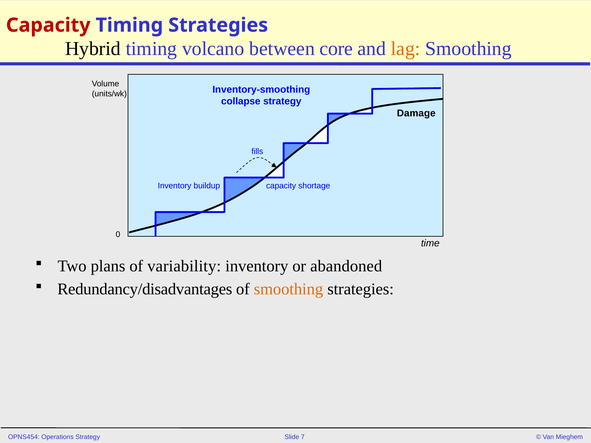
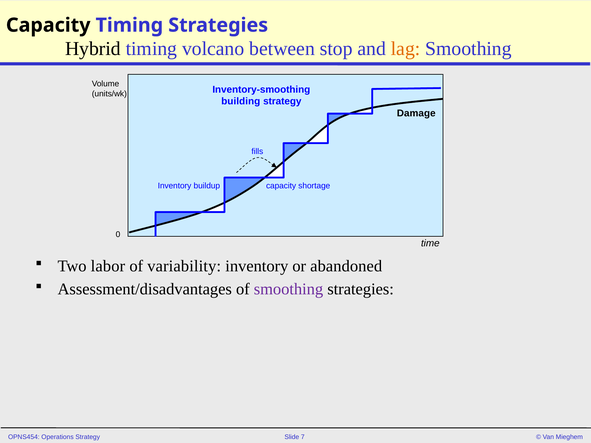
Capacity colour: red -> black (48, 25)
core: core -> stop (336, 49)
collapse: collapse -> building (241, 101)
plans: plans -> labor (108, 266)
Redundancy/disadvantages: Redundancy/disadvantages -> Assessment/disadvantages (145, 289)
smoothing colour: orange -> purple (288, 289)
